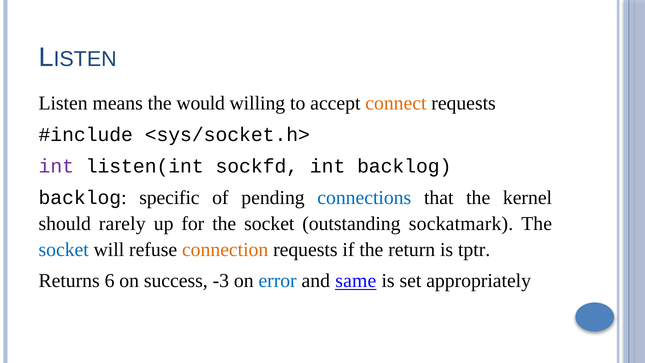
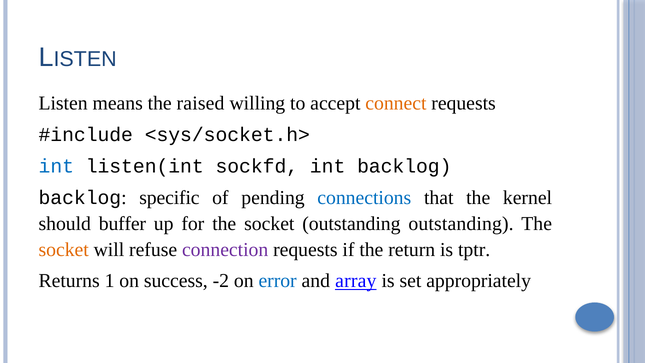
would: would -> raised (201, 103)
int colour: purple -> blue (56, 166)
rarely: rarely -> buffer (122, 223)
outstanding sockatmark: sockatmark -> outstanding (461, 223)
socket colour: blue -> orange (64, 249)
connection colour: orange -> purple (225, 249)
6: 6 -> 1 (110, 281)
-3: -3 -> -2 (221, 281)
same: same -> array (356, 281)
